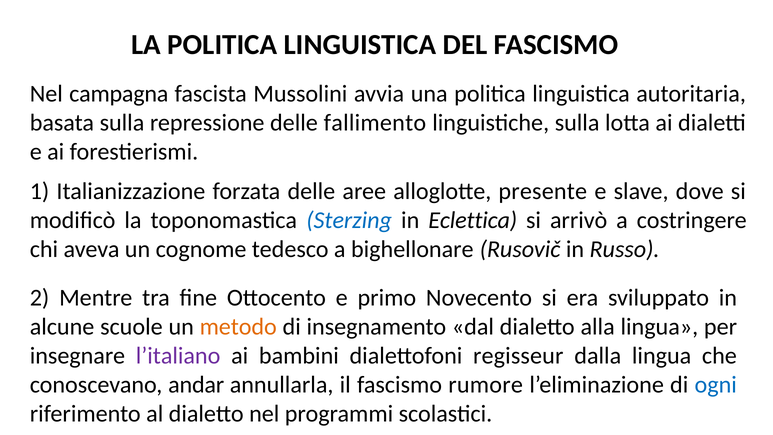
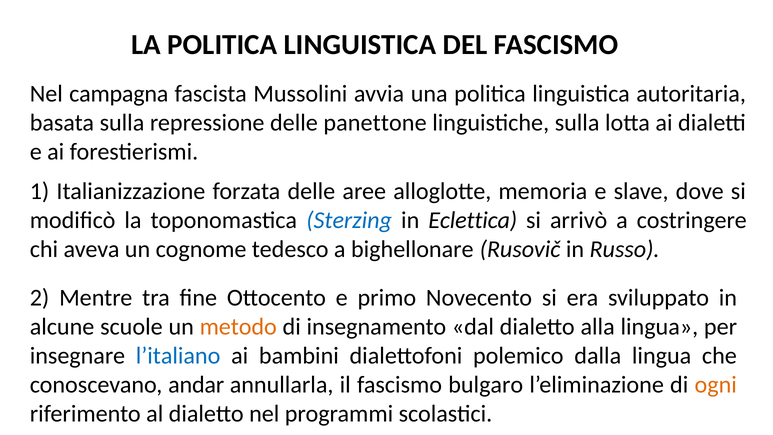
fallimento: fallimento -> panettone (375, 123)
presente: presente -> memoria (543, 191)
l’italiano colour: purple -> blue (178, 356)
regisseur: regisseur -> polemico (518, 356)
rumore: rumore -> bulgaro (486, 385)
ogni colour: blue -> orange (716, 385)
